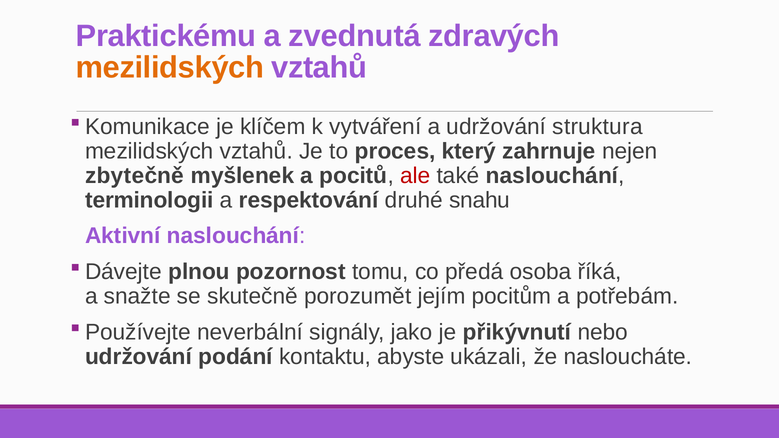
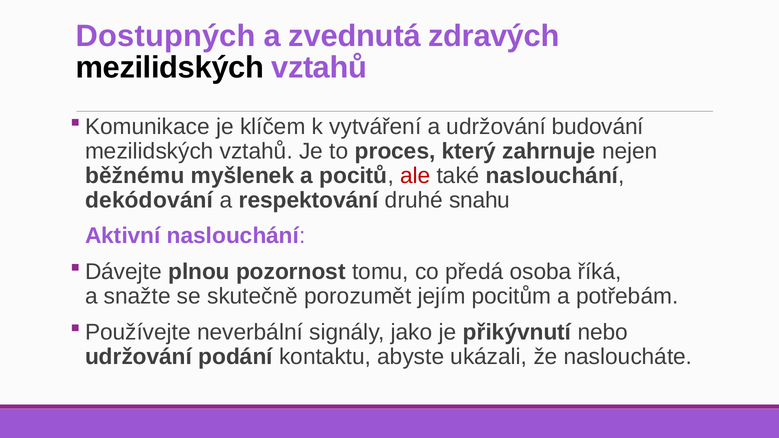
Praktickému: Praktickému -> Dostupných (166, 36)
mezilidských colour: orange -> black (170, 68)
struktura: struktura -> budování (598, 127)
zbytečně: zbytečně -> běžnému (135, 176)
terminologii: terminologii -> dekódování (149, 200)
